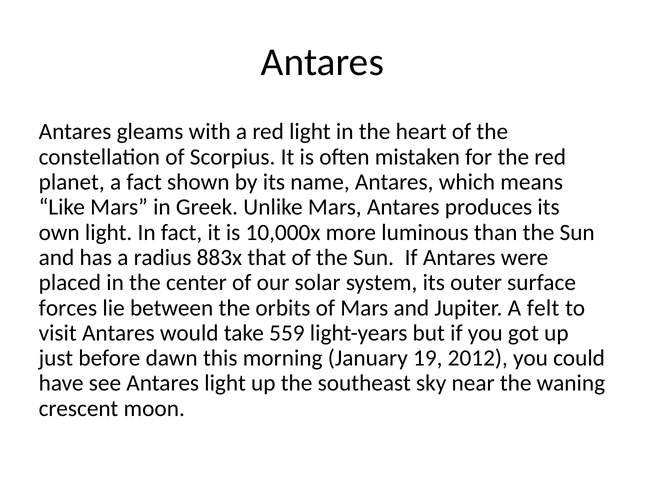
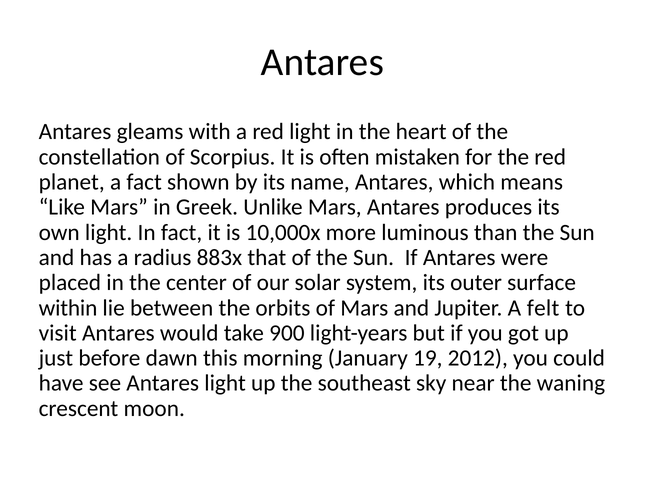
forces: forces -> within (68, 308)
559: 559 -> 900 (287, 333)
